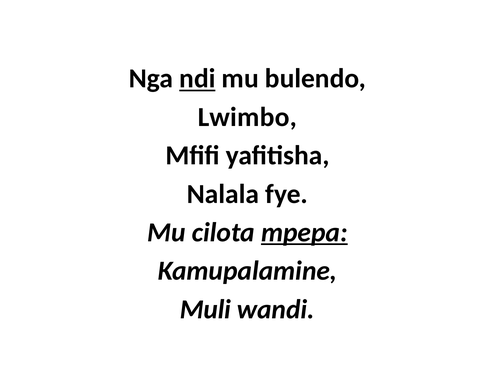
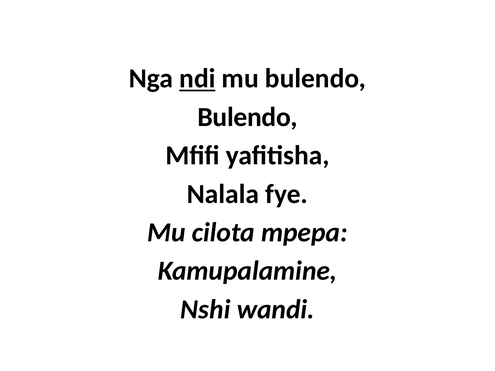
Lwimbo: Lwimbo -> Bulendo (248, 117)
mpepa underline: present -> none (304, 233)
Muli: Muli -> Nshi (205, 310)
